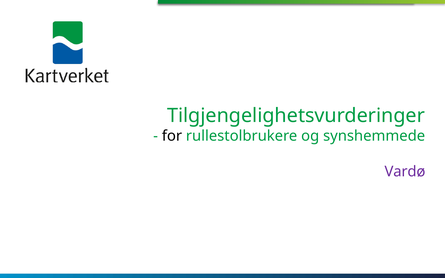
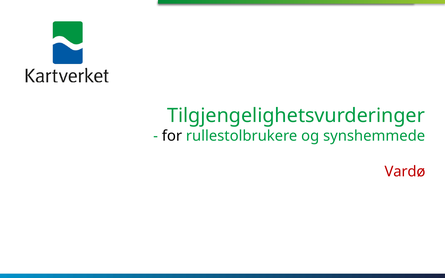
Vardø colour: purple -> red (405, 172)
